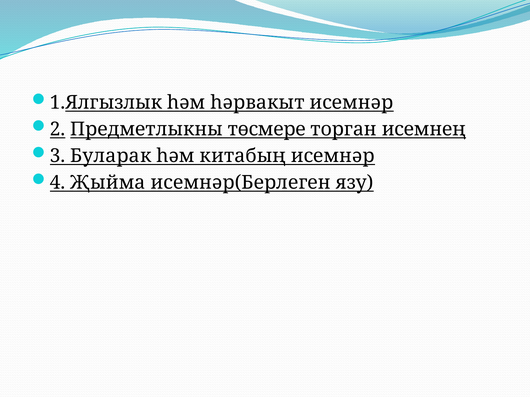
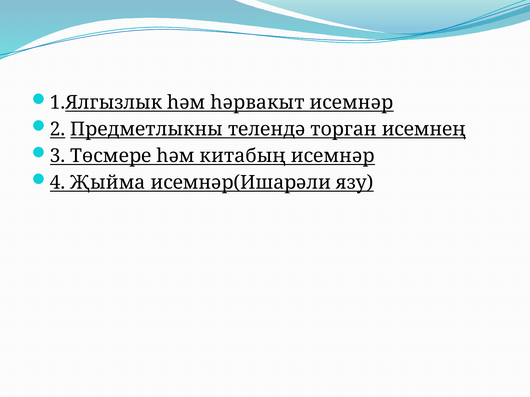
төсмере: төсмере -> телендә (267, 129)
Буларак: Буларак -> Төсмере (111, 156)
исемнәр(Берлеген: исемнәр(Берлеген -> исемнәр(Ишарәли (241, 183)
